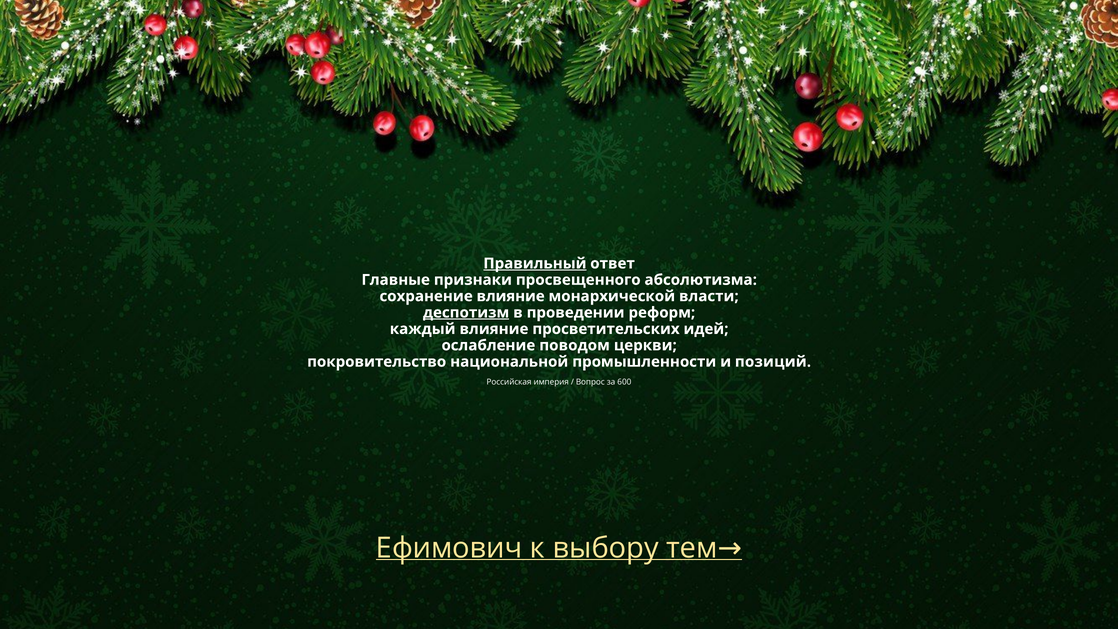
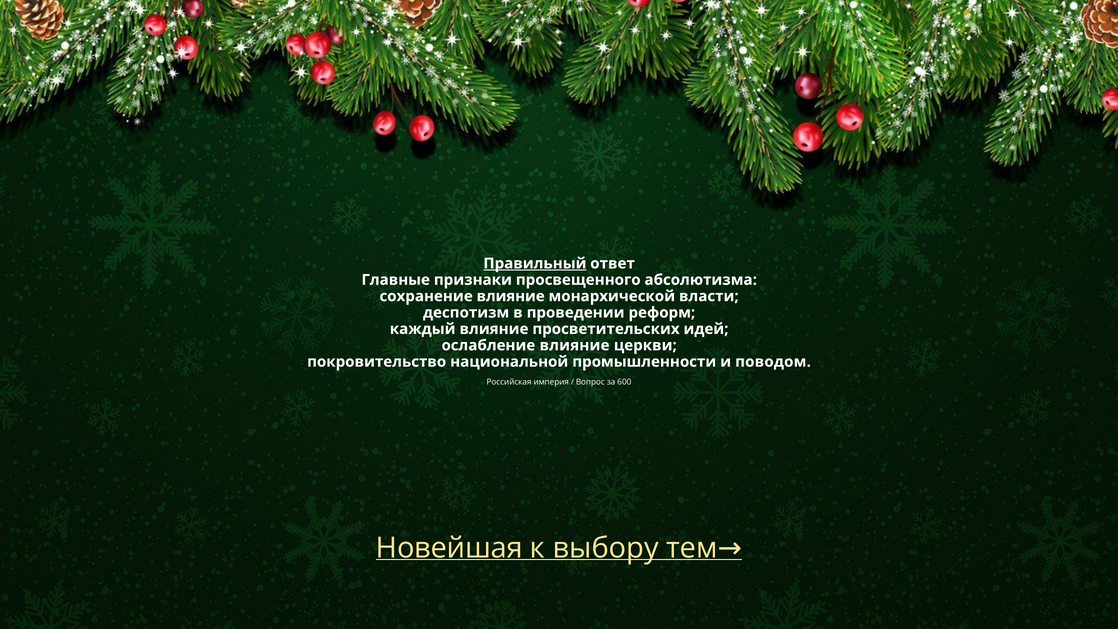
деспотизм underline: present -> none (466, 313)
ослабление поводом: поводом -> влияние (575, 345)
позиций: позиций -> поводом (773, 362)
Ефимович: Ефимович -> Новейшая (449, 548)
